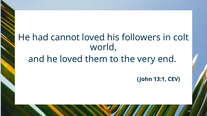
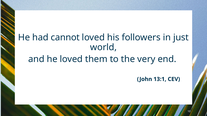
colt: colt -> just (181, 38)
